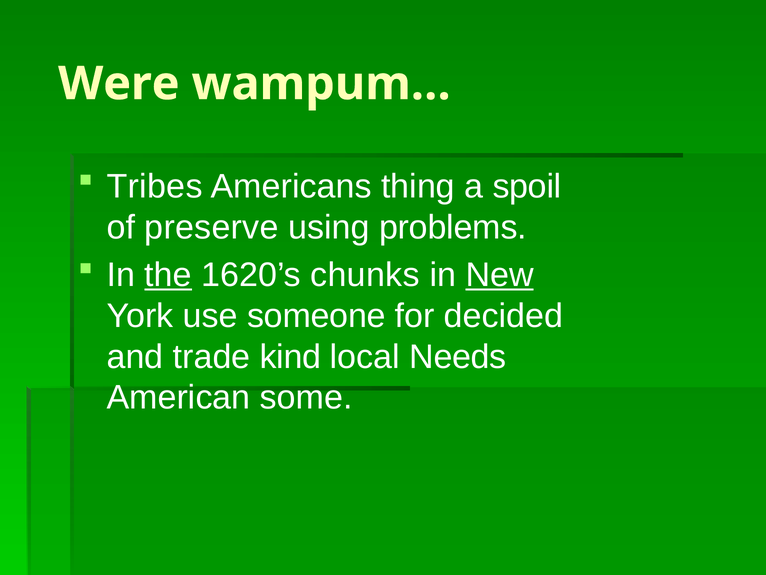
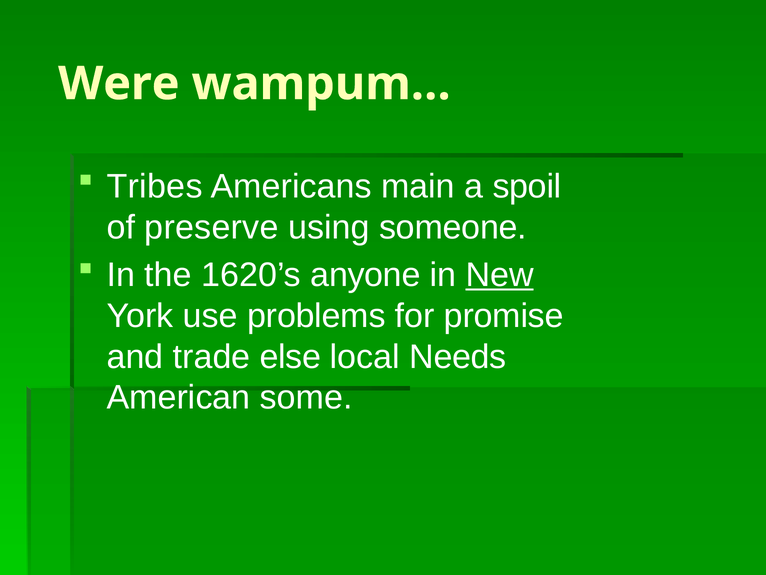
thing: thing -> main (418, 186)
problems: problems -> someone (453, 227)
the underline: present -> none (168, 275)
chunks: chunks -> anyone (365, 275)
someone: someone -> problems (316, 316)
decided: decided -> promise (504, 316)
kind: kind -> else (290, 357)
